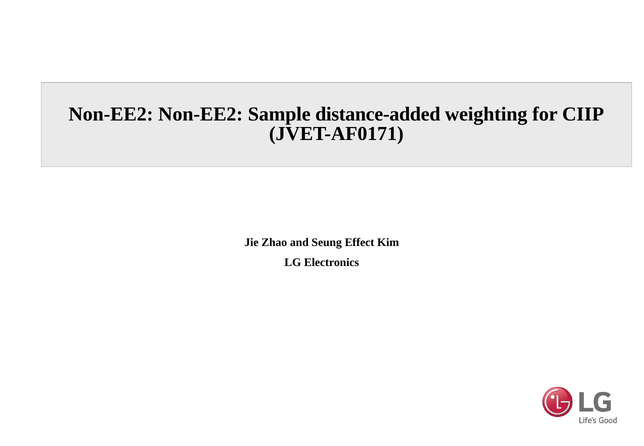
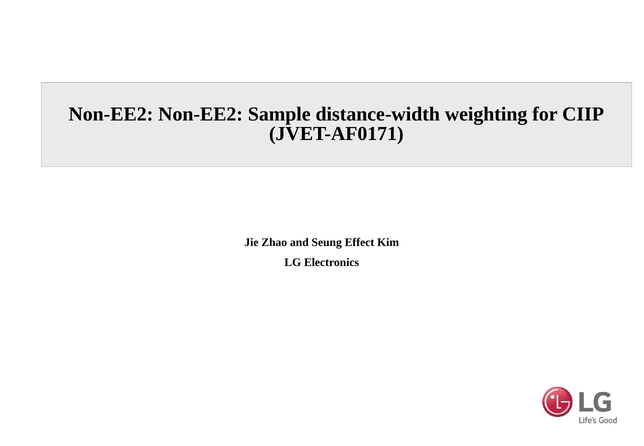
distance-added: distance-added -> distance-width (378, 114)
